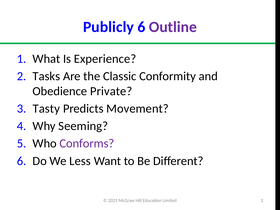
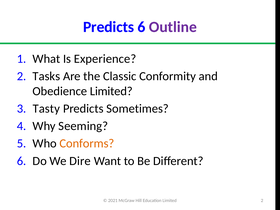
Publicly: Publicly -> Predicts (109, 27)
Obedience Private: Private -> Limited (111, 91)
Movement: Movement -> Sometimes (138, 109)
Conforms colour: purple -> orange (87, 143)
Less: Less -> Dire (80, 161)
